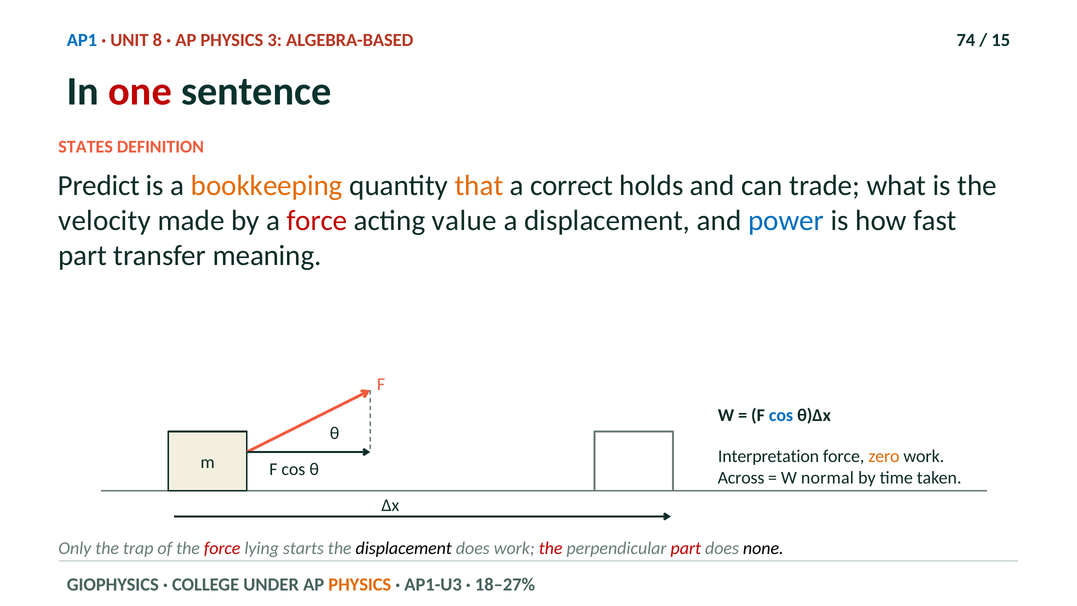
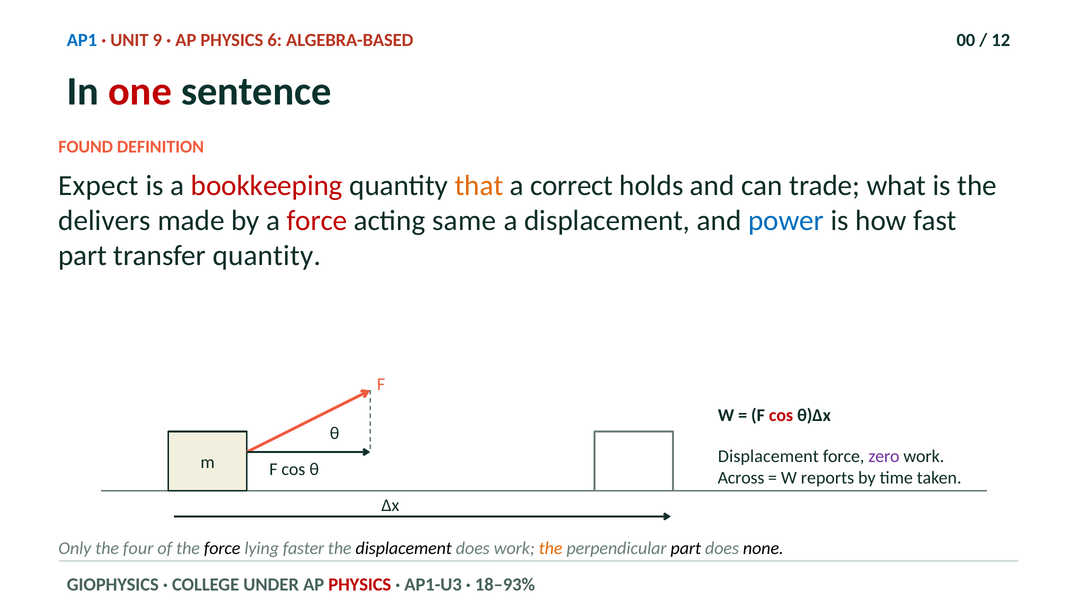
8: 8 -> 9 (157, 40)
3: 3 -> 6 (275, 40)
74: 74 -> 00 (966, 40)
15: 15 -> 12 (1001, 40)
STATES: STATES -> FOUND (86, 147)
Predict: Predict -> Expect (99, 186)
bookkeeping colour: orange -> red (267, 186)
velocity: velocity -> delivers (105, 221)
value: value -> same (464, 221)
transfer meaning: meaning -> quantity (267, 256)
cos colour: blue -> red (781, 415)
Interpretation: Interpretation -> Displacement (768, 456)
zero colour: orange -> purple (884, 456)
normal: normal -> reports (828, 478)
trap: trap -> four (138, 548)
force colour: red -> black (222, 548)
starts: starts -> faster (304, 548)
the colour: red -> orange (551, 548)
part colour: red -> black (686, 548)
PHYSICS colour: orange -> red (360, 584)
18–27%: 18–27% -> 18–93% (505, 584)
